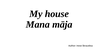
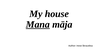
Mana underline: none -> present (38, 24)
